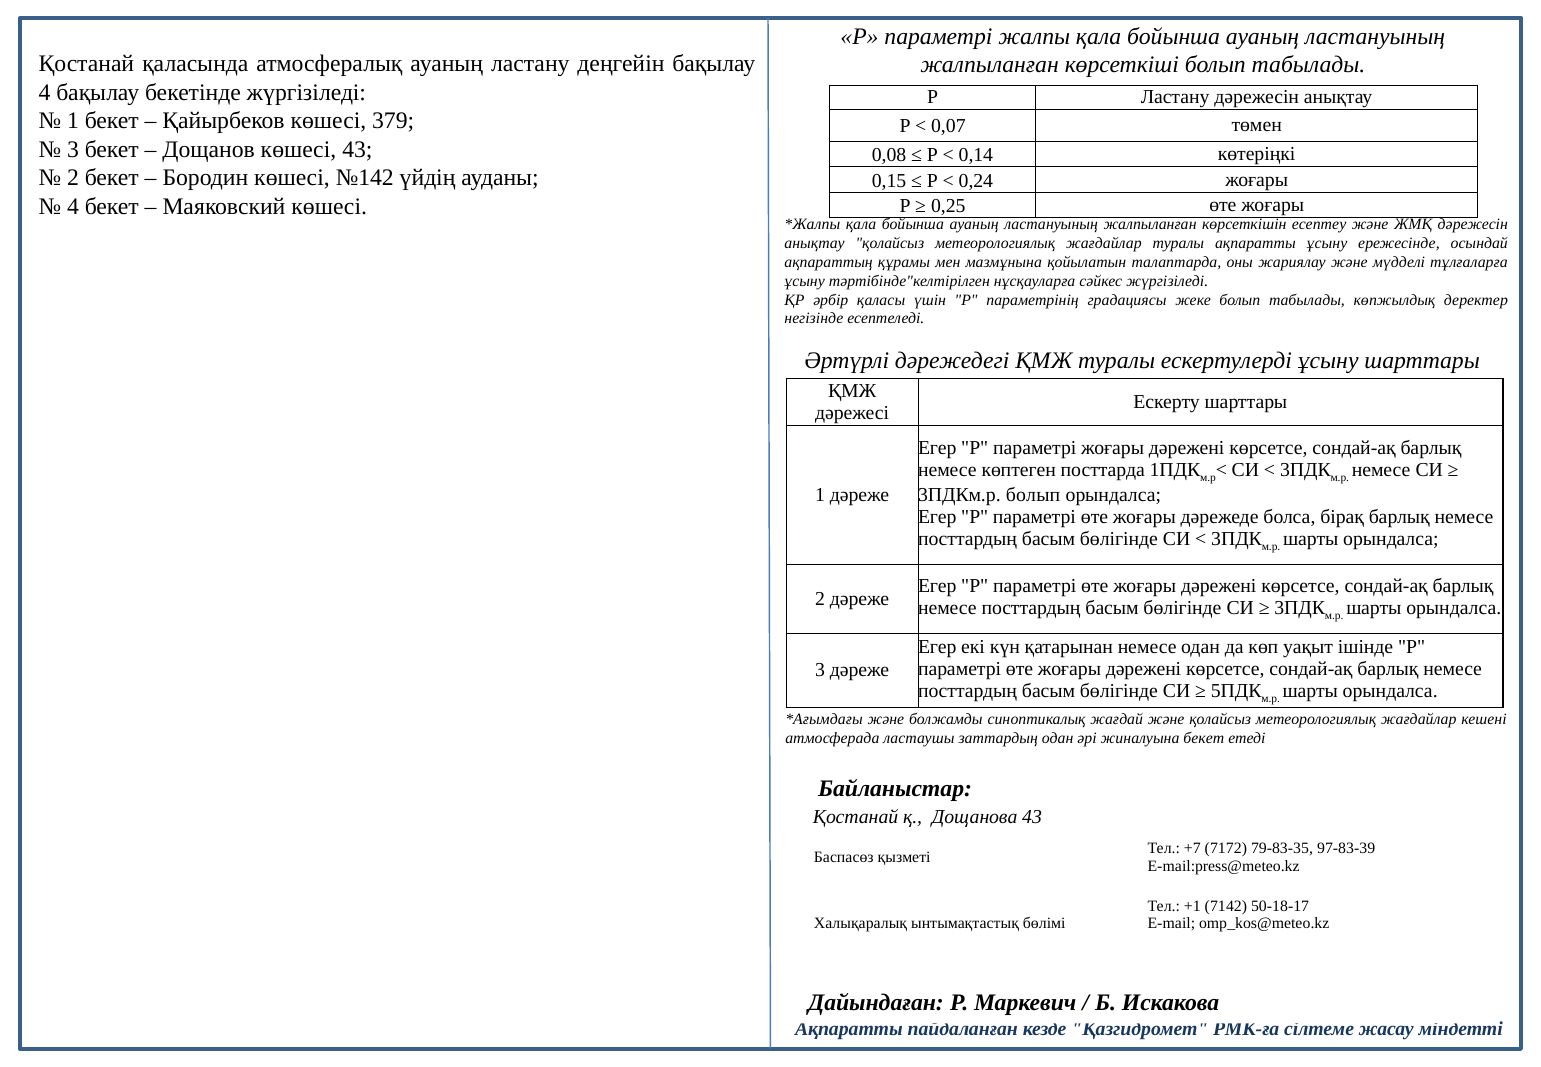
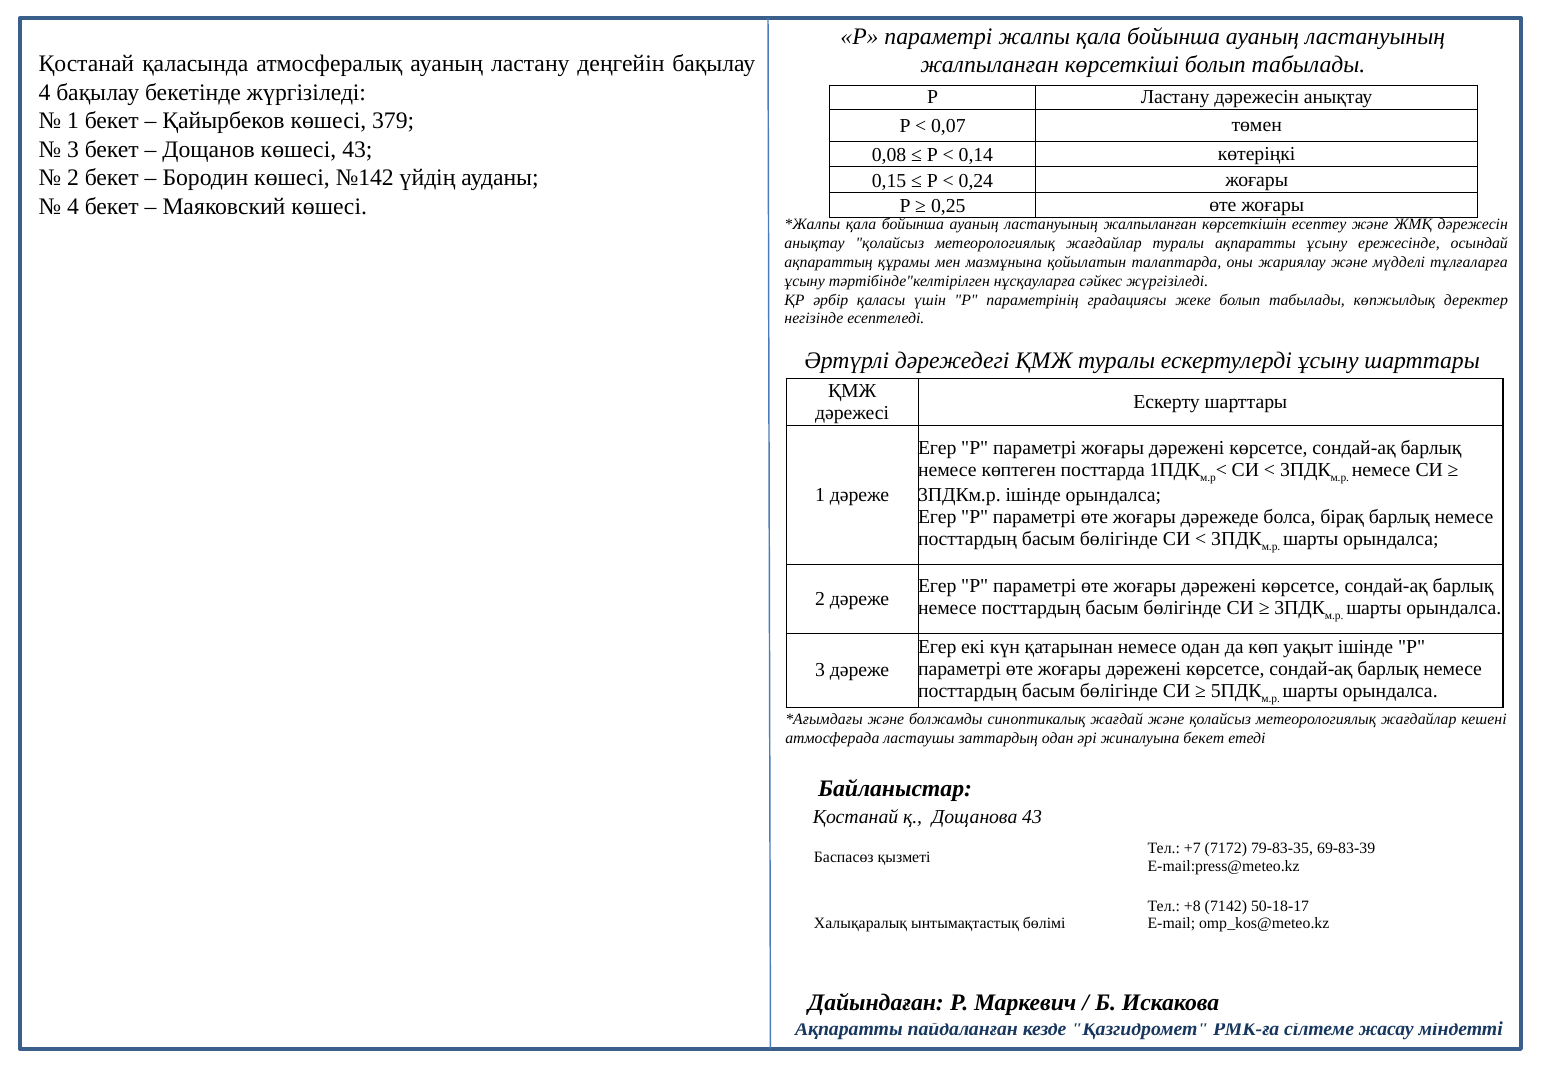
3ПДКм.р болып: болып -> ішінде (1033, 495)
97-83-39: 97-83-39 -> 69-83-39 (1346, 848)
+1: +1 -> +8 (1192, 906)
